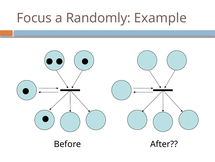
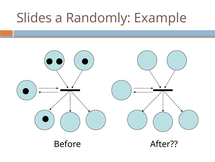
Focus: Focus -> Slides (34, 18)
